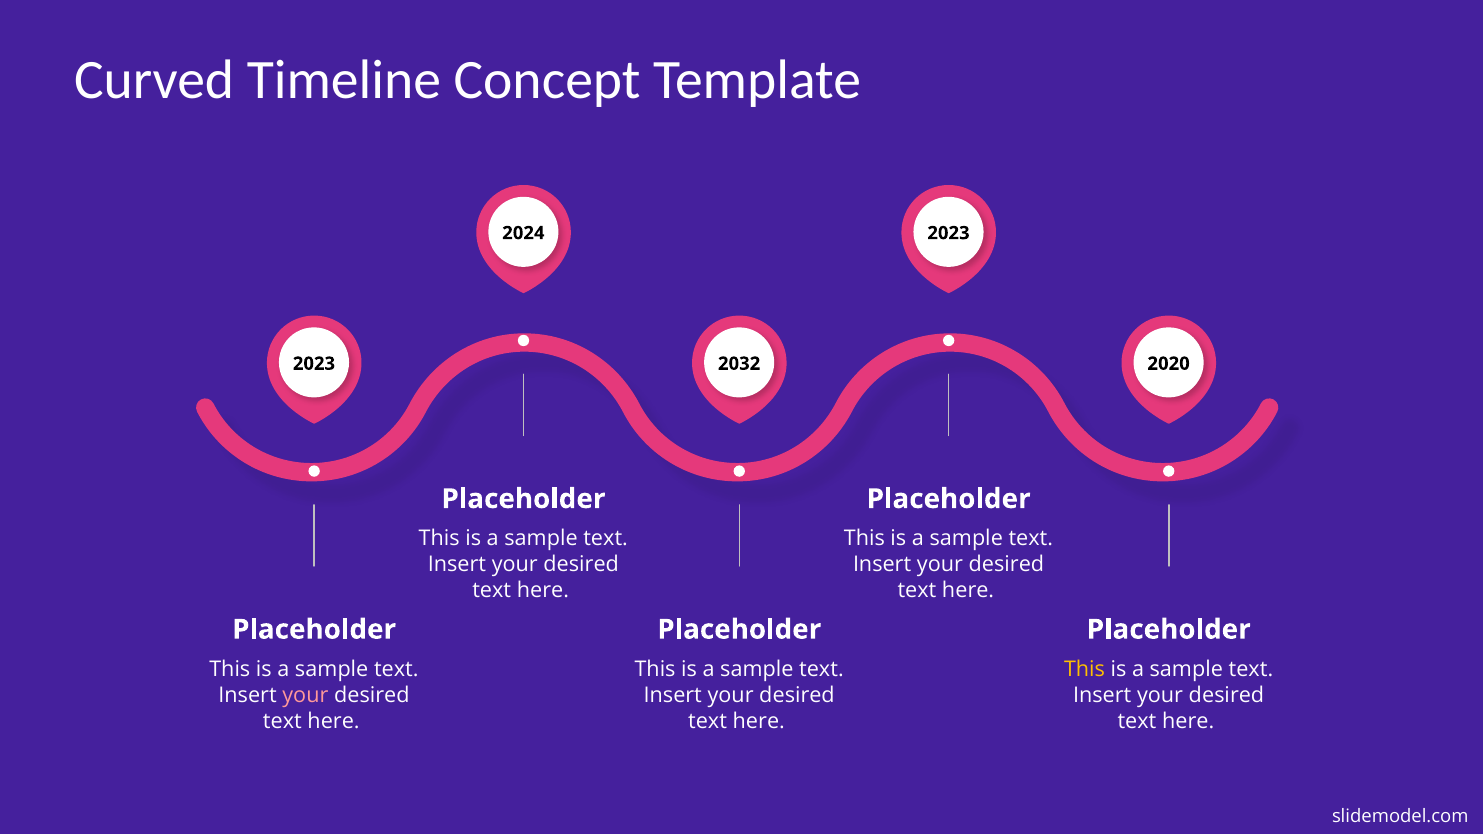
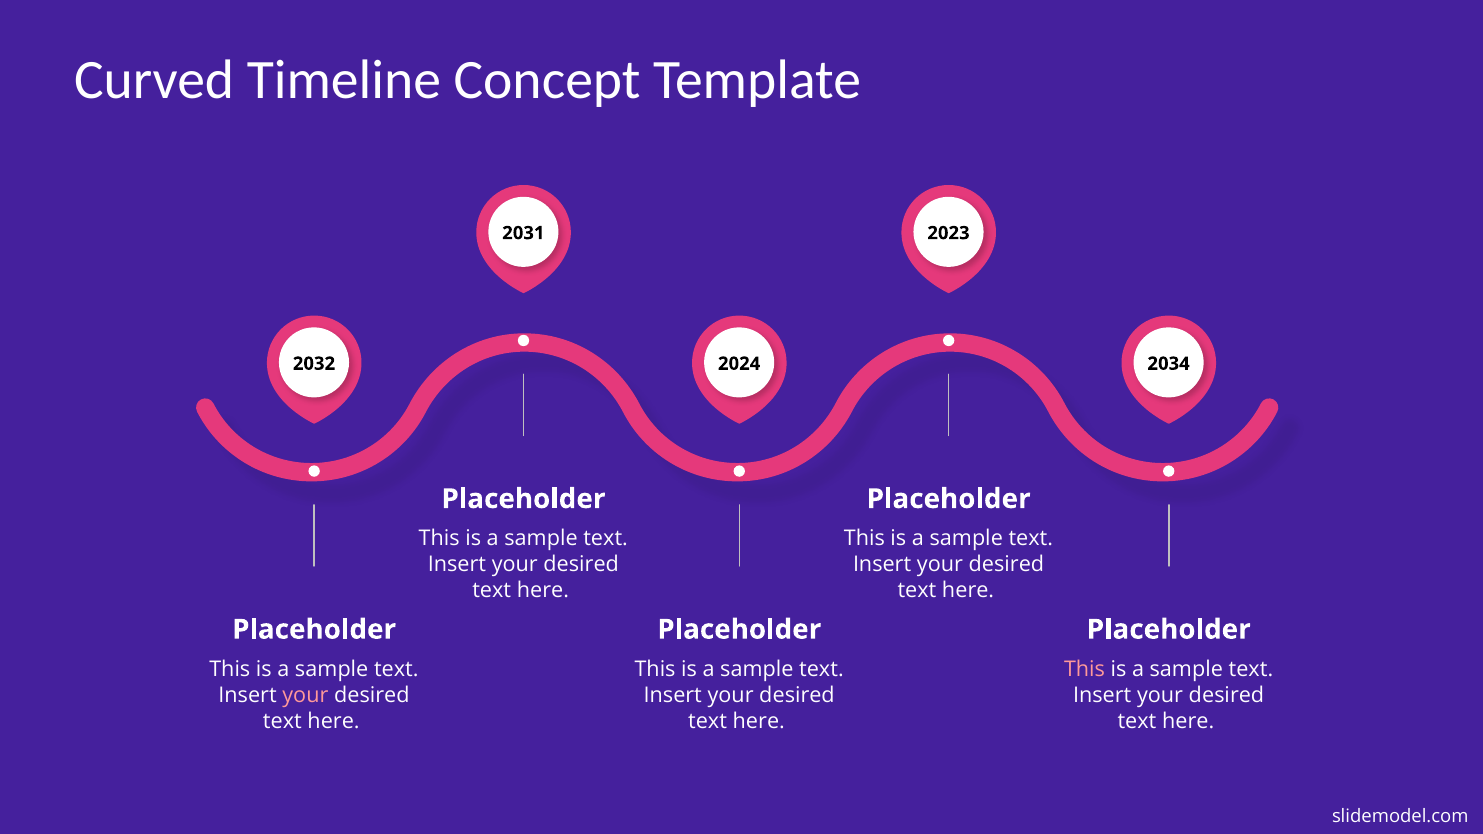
2024: 2024 -> 2031 (523, 233)
2023: 2023 -> 2032 (314, 364)
2032: 2032 -> 2024 (739, 364)
2020: 2020 -> 2034 (1169, 364)
This colour: yellow -> pink (1084, 670)
